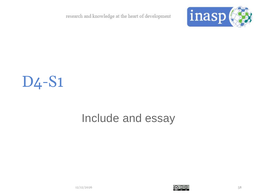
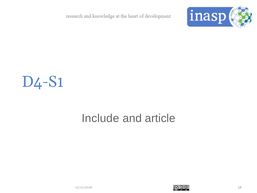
essay: essay -> article (160, 118)
